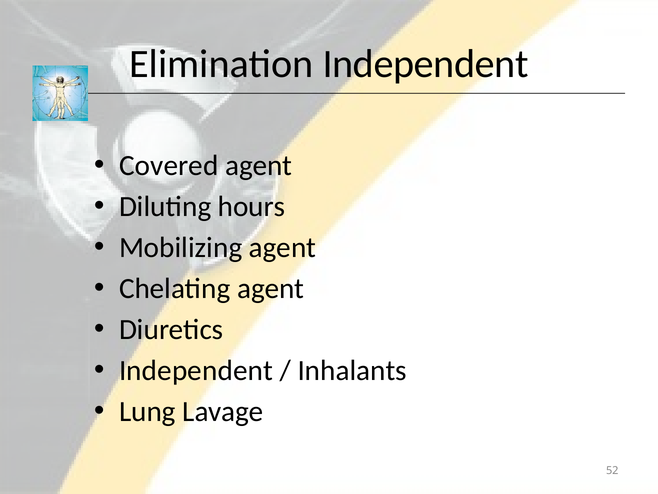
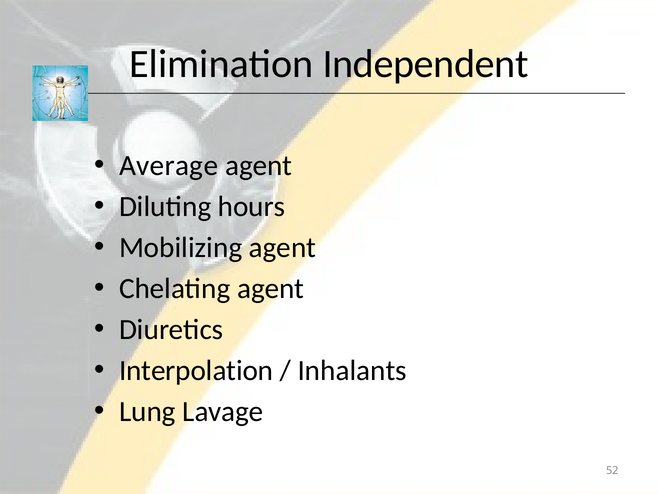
Covered: Covered -> Average (169, 165)
Independent: Independent -> Interpolation (196, 370)
